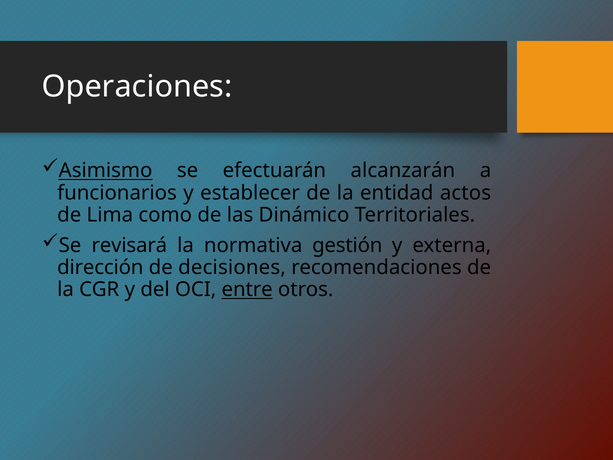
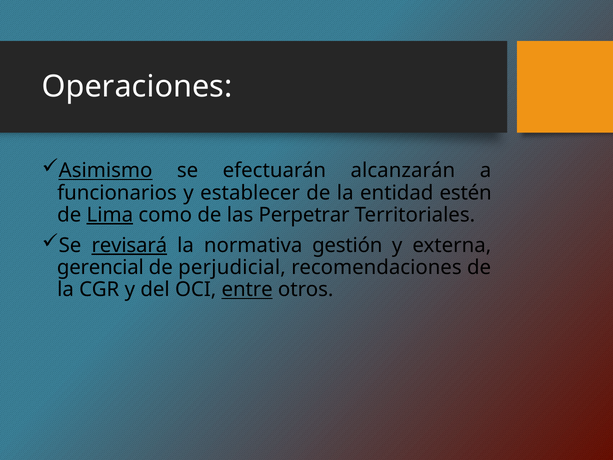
actos: actos -> estén (466, 193)
Lima underline: none -> present (110, 215)
Dinámico: Dinámico -> Perpetrar (304, 215)
revisará underline: none -> present (129, 245)
dirección: dirección -> gerencial (100, 267)
decisiones: decisiones -> perjudicial (232, 267)
